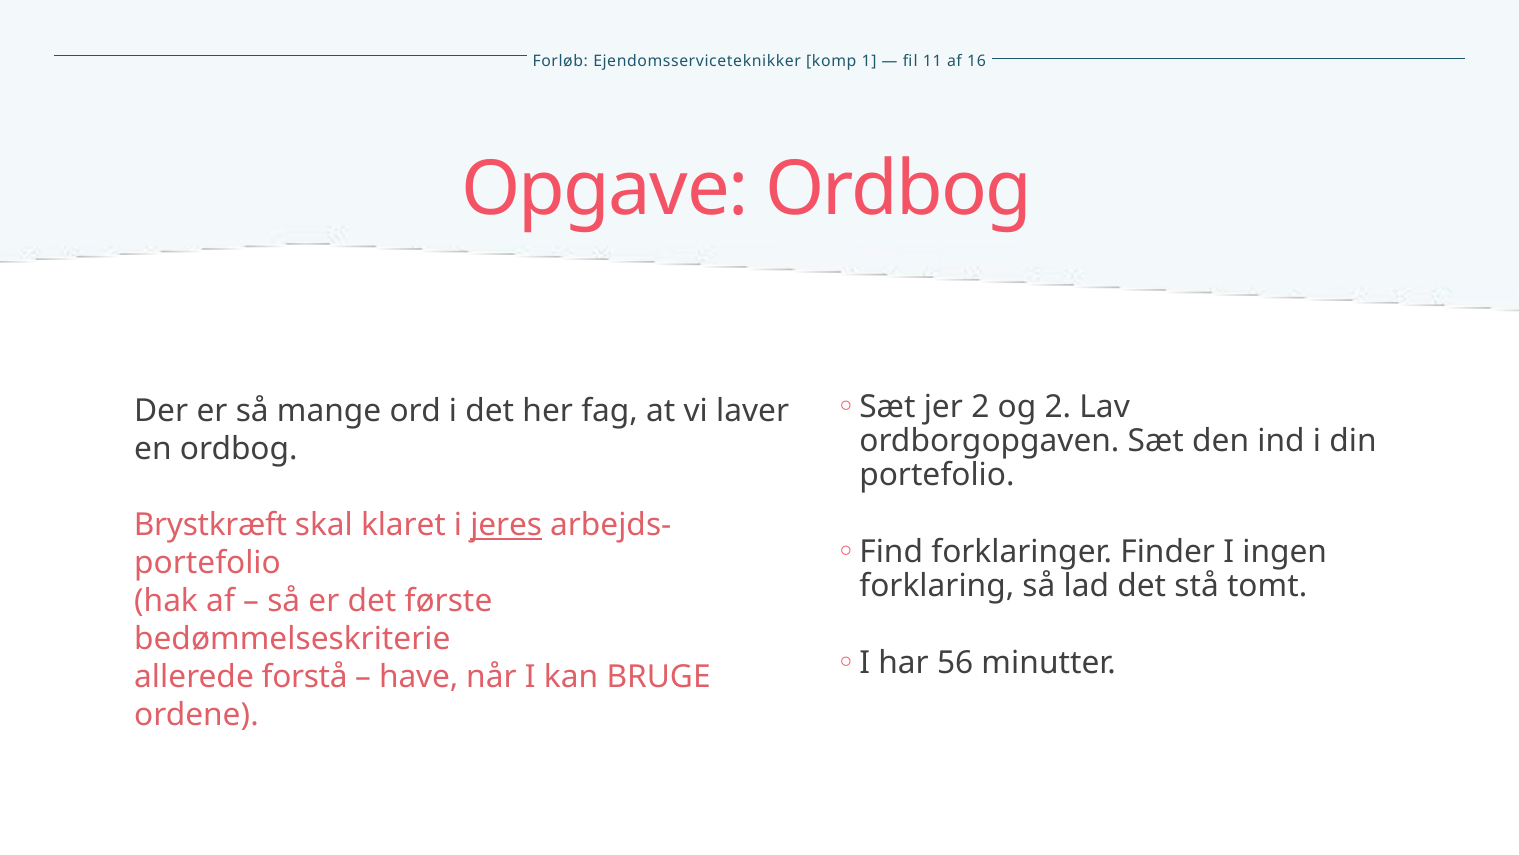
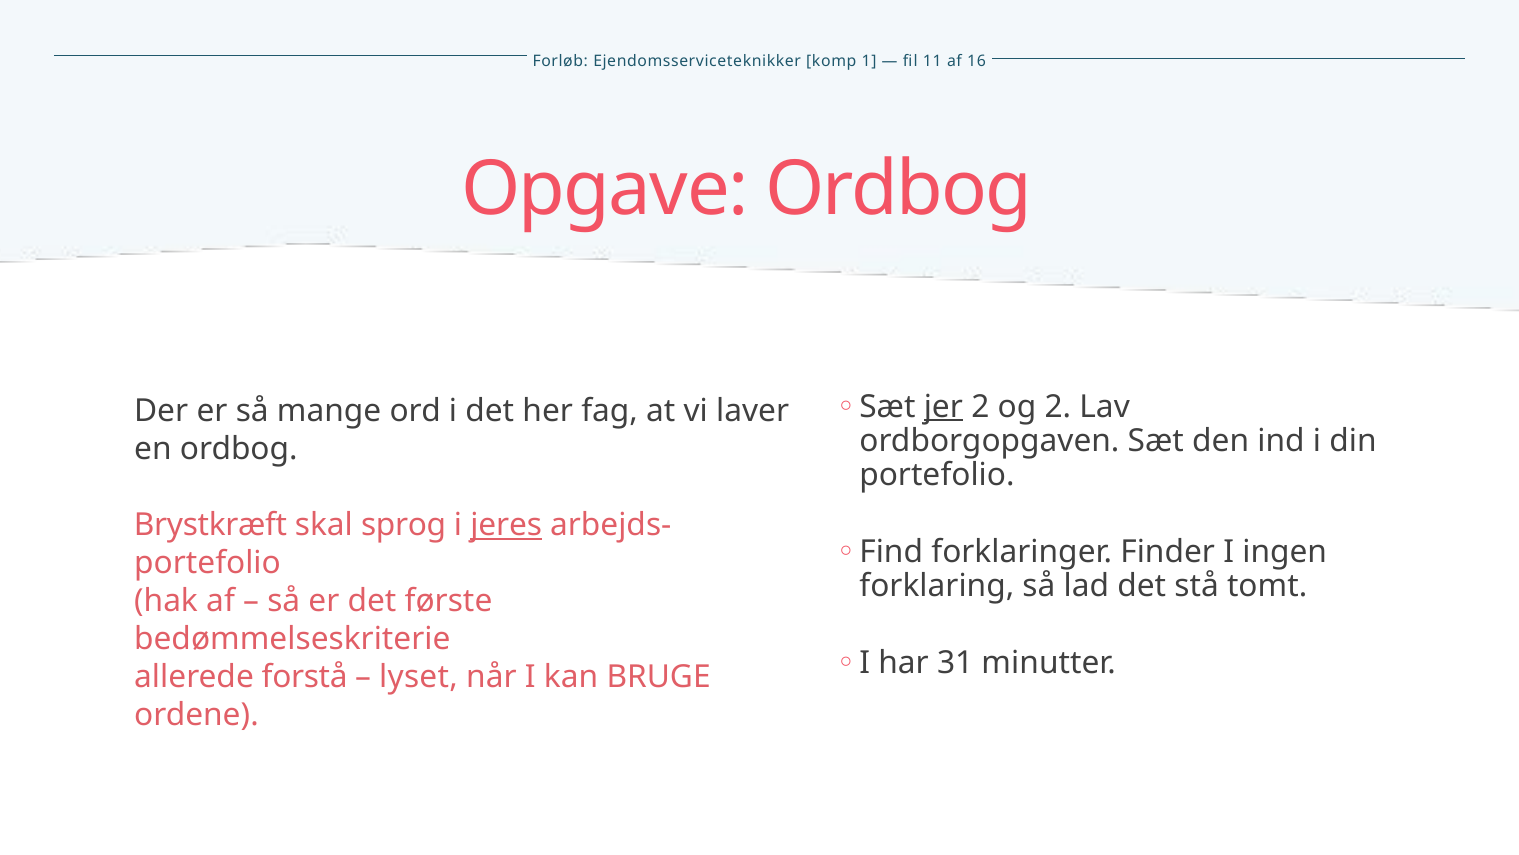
jer underline: none -> present (943, 407)
klaret: klaret -> sprog (404, 525)
56: 56 -> 31 (955, 663)
have: have -> lyset (418, 677)
